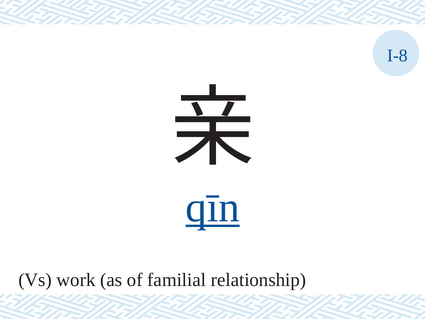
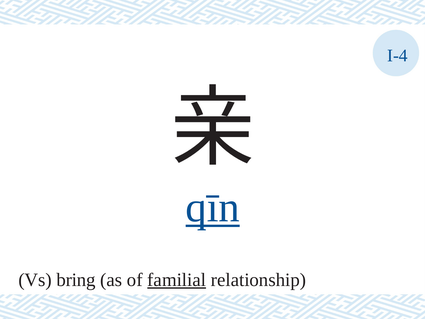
I-8: I-8 -> I-4 (397, 56)
work: work -> bring (76, 280)
familial underline: none -> present (177, 280)
